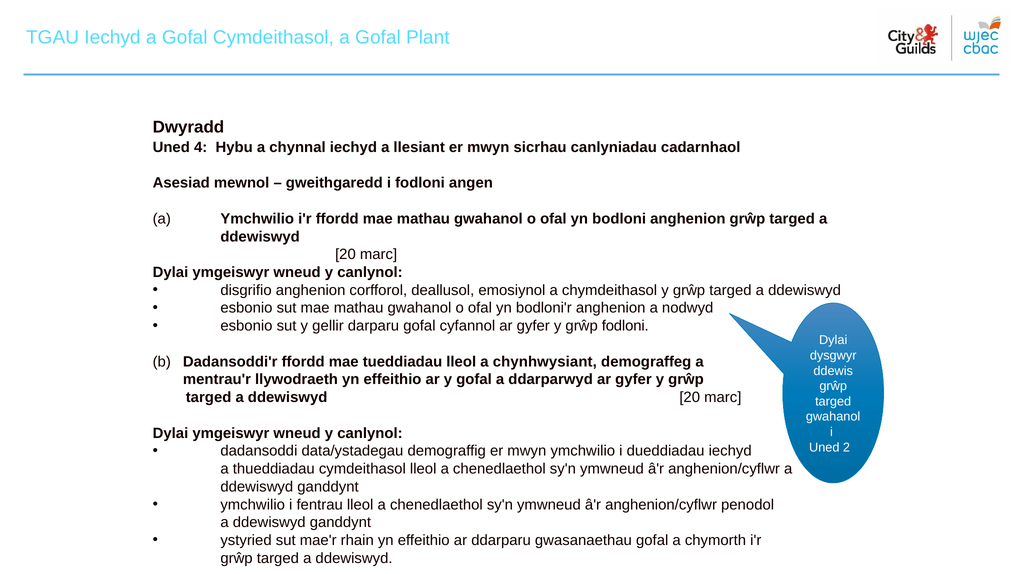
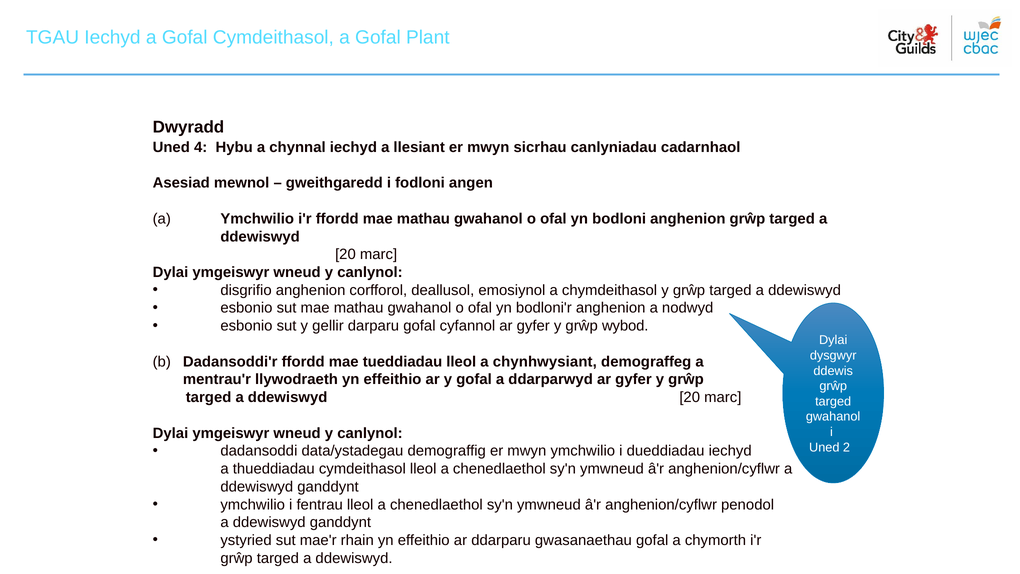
grŵp fodloni: fodloni -> wybod (625, 326)
